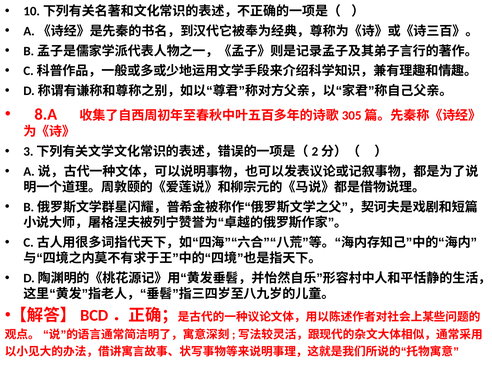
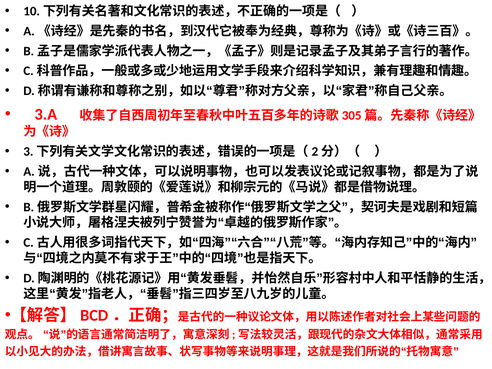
8.A: 8.A -> 3.A (46, 114)
